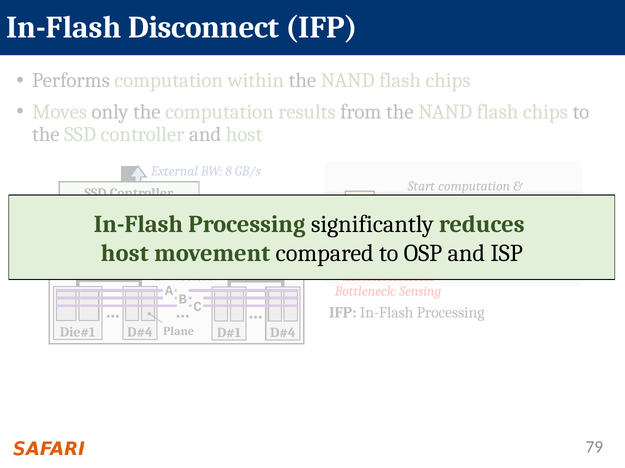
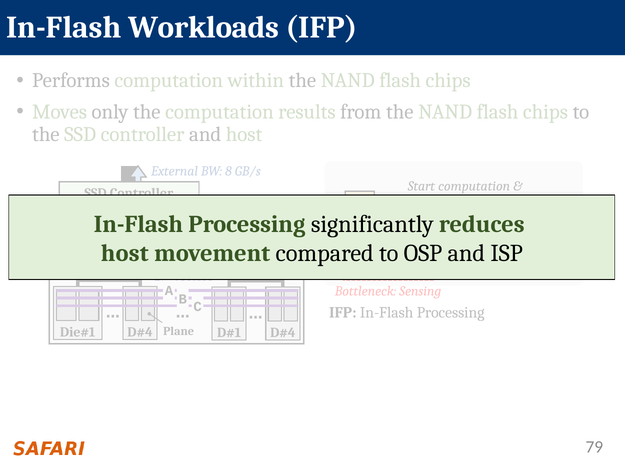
Disconnect: Disconnect -> Workloads (204, 27)
